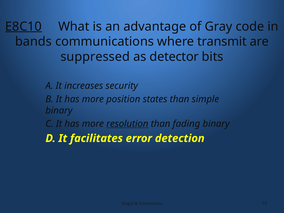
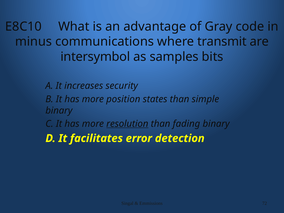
E8C10 underline: present -> none (23, 26)
bands: bands -> minus (33, 42)
suppressed: suppressed -> intersymbol (95, 57)
detector: detector -> samples (174, 57)
